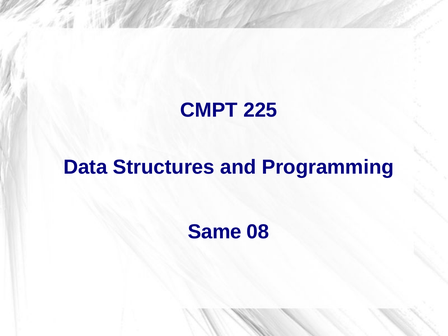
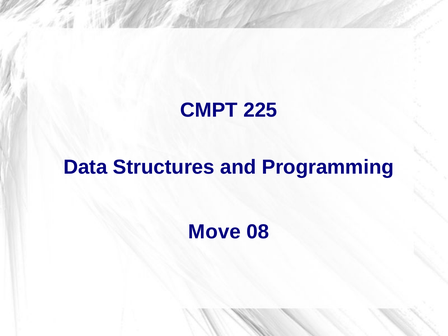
Same: Same -> Move (215, 232)
